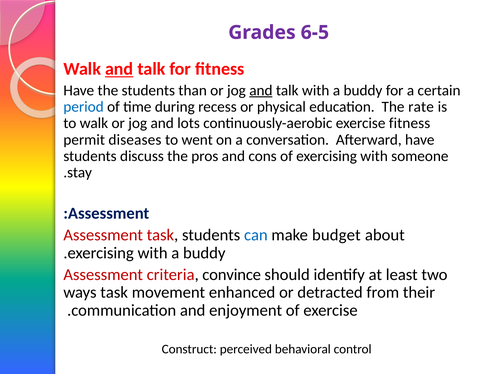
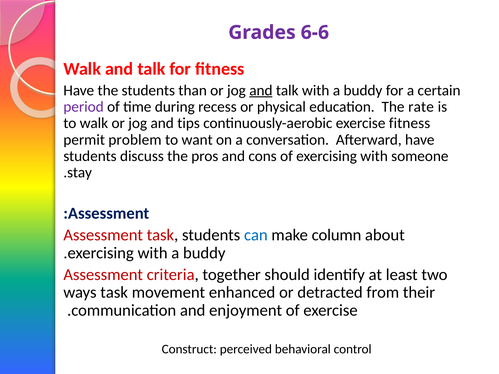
6-5: 6-5 -> 6-6 (315, 33)
and underline: present -> none (119, 69)
period colour: blue -> purple (84, 107)
lots: lots -> tips (189, 123)
diseases: diseases -> problem (135, 140)
went: went -> want (197, 140)
budget: budget -> column (337, 235)
convince: convince -> together (232, 275)
